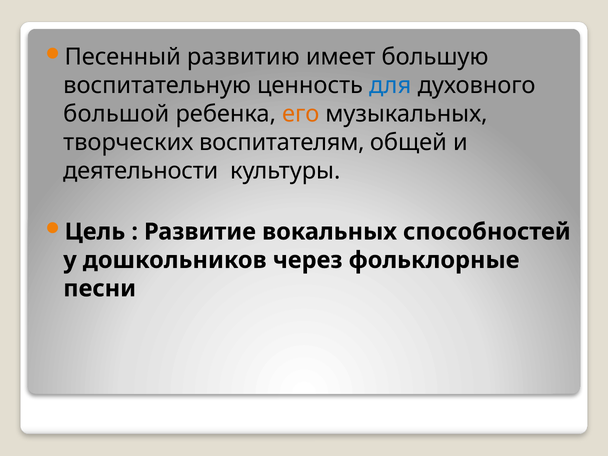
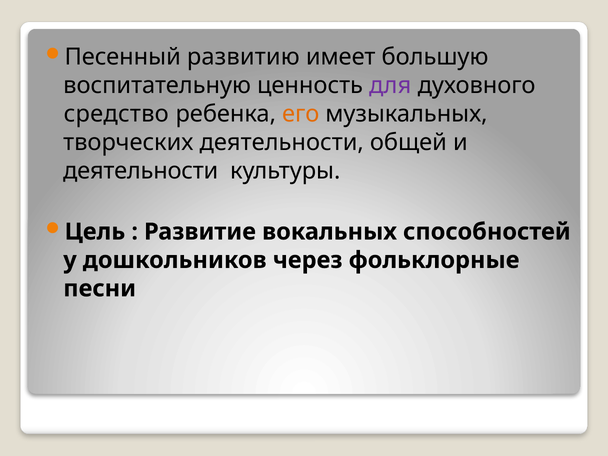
для colour: blue -> purple (390, 86)
большой: большой -> средство (116, 114)
творческих воспитателям: воспитателям -> деятельности (282, 142)
